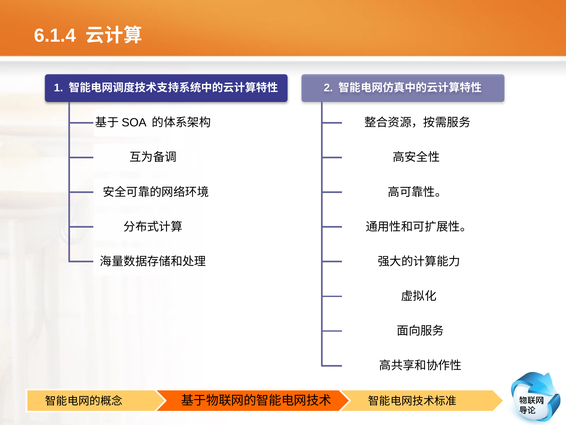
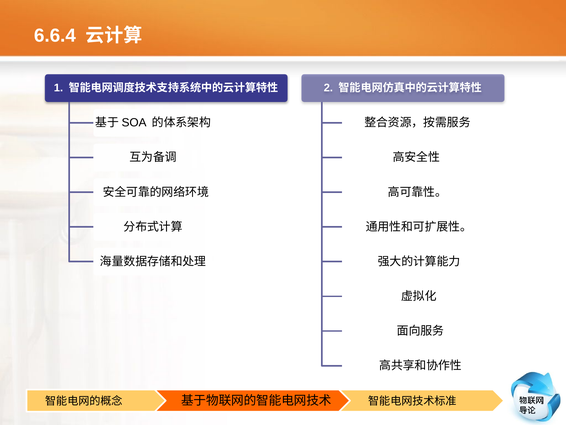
6.1.4: 6.1.4 -> 6.6.4 (55, 36)
